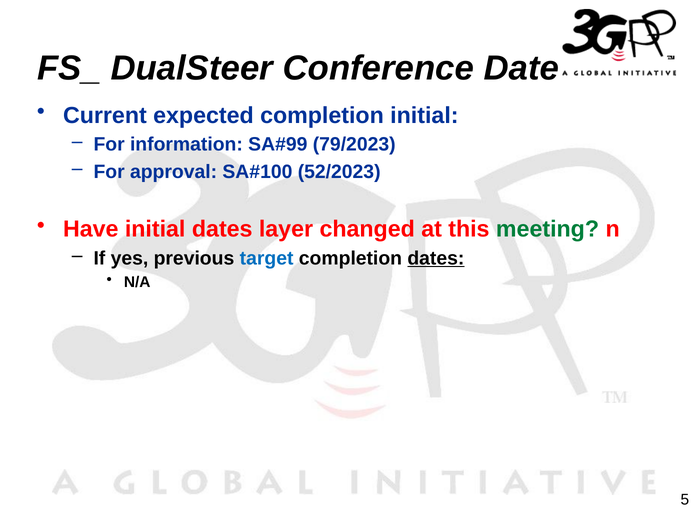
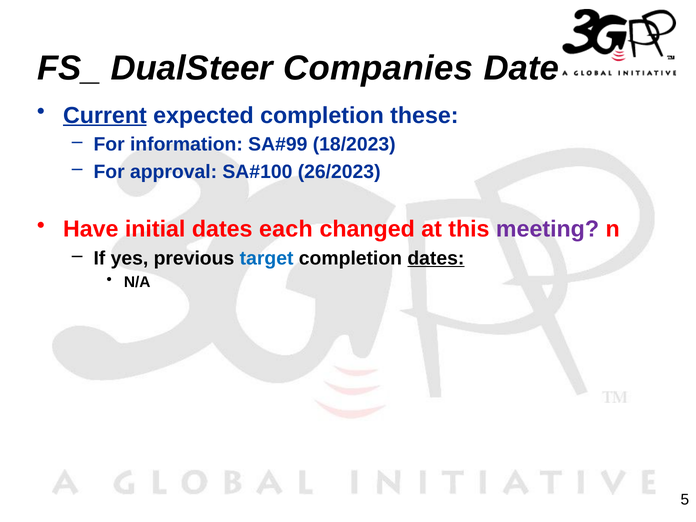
Conference: Conference -> Companies (378, 68)
Current underline: none -> present (105, 115)
completion initial: initial -> these (424, 115)
79/2023: 79/2023 -> 18/2023 (354, 145)
52/2023: 52/2023 -> 26/2023 (339, 172)
layer: layer -> each (286, 229)
meeting colour: green -> purple (548, 229)
